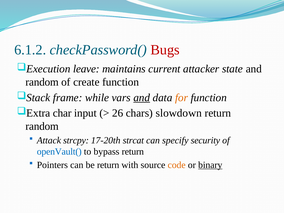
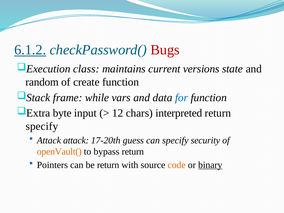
6.1.2 underline: none -> present (30, 50)
leave: leave -> class (86, 69)
attacker: attacker -> versions (201, 69)
and underline: present -> none (142, 98)
for colour: orange -> blue (182, 98)
char: char -> byte (62, 113)
26: 26 -> 12 (118, 113)
slowdown: slowdown -> interpreted (179, 113)
random: random -> specify (42, 126)
Attack strcpy: strcpy -> attack (76, 140)
strcat: strcat -> guess (133, 140)
openVault( colour: blue -> orange (59, 152)
